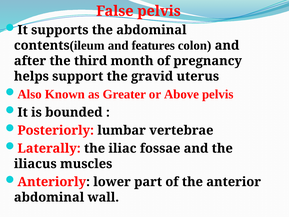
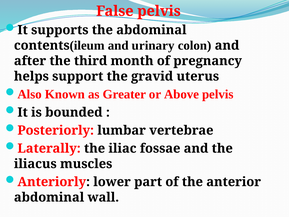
features: features -> urinary (153, 45)
